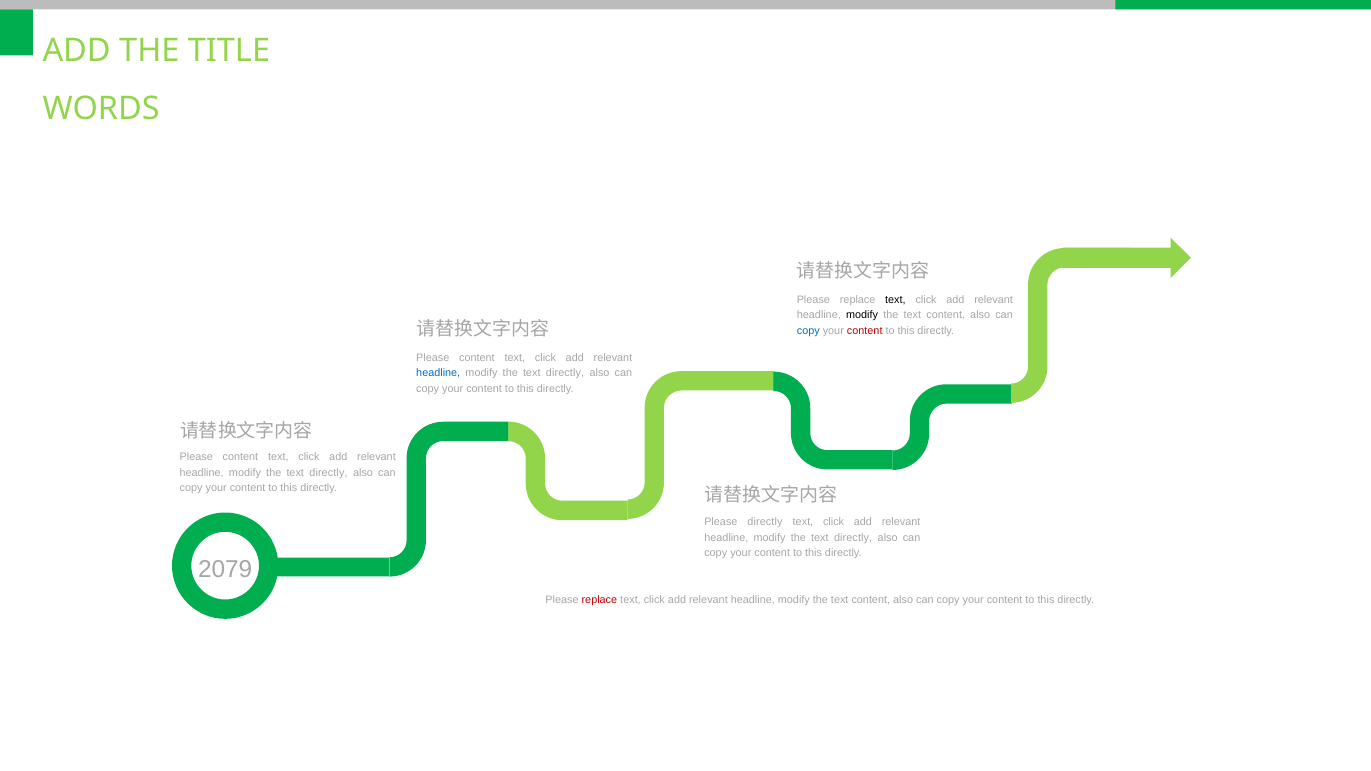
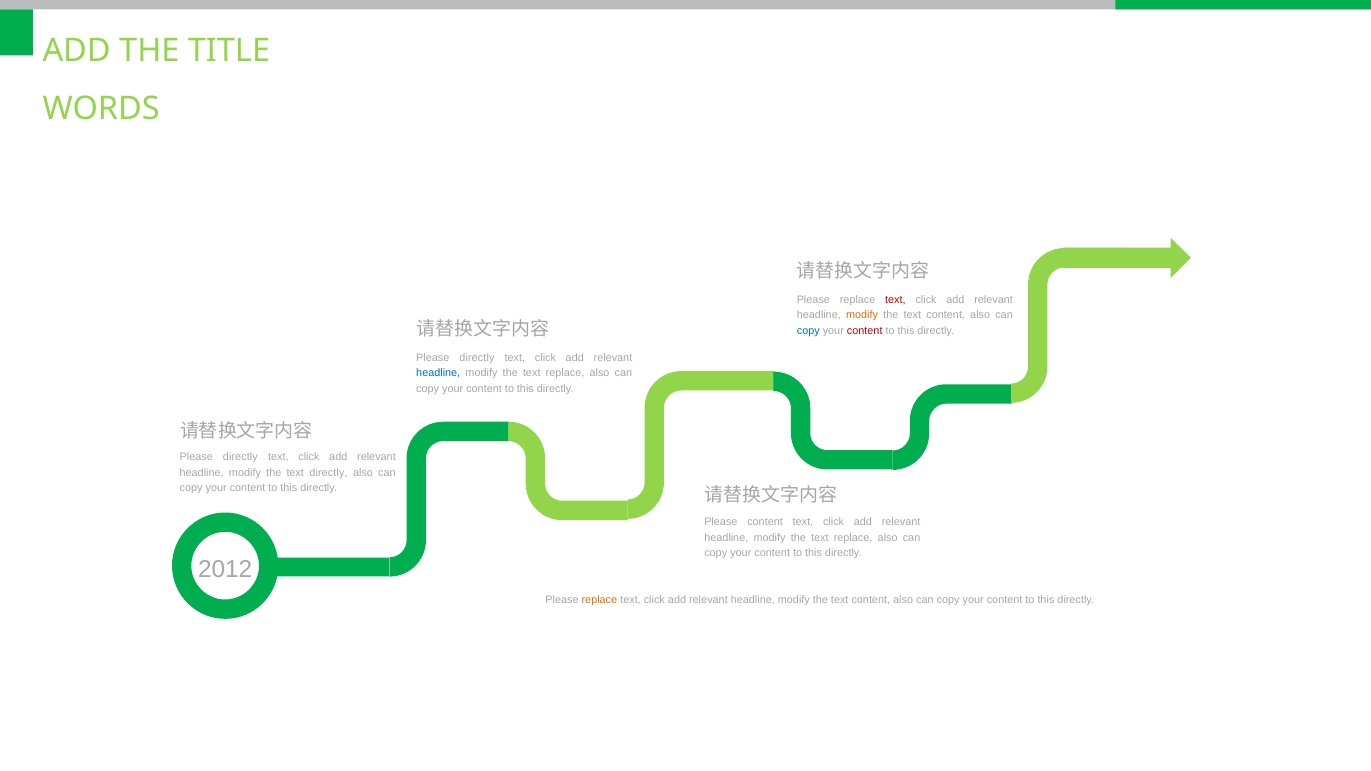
text colour: black -> red (895, 300)
modify colour: black -> orange (862, 315)
content: content -> directly (477, 358)
directly: directly -> replace (565, 373)
content: content -> directly (240, 457)
Please directly: directly -> content (765, 522)
directly: directly -> replace (853, 538)
2079: 2079 -> 2012 (225, 569)
replace colour: red -> orange (599, 600)
